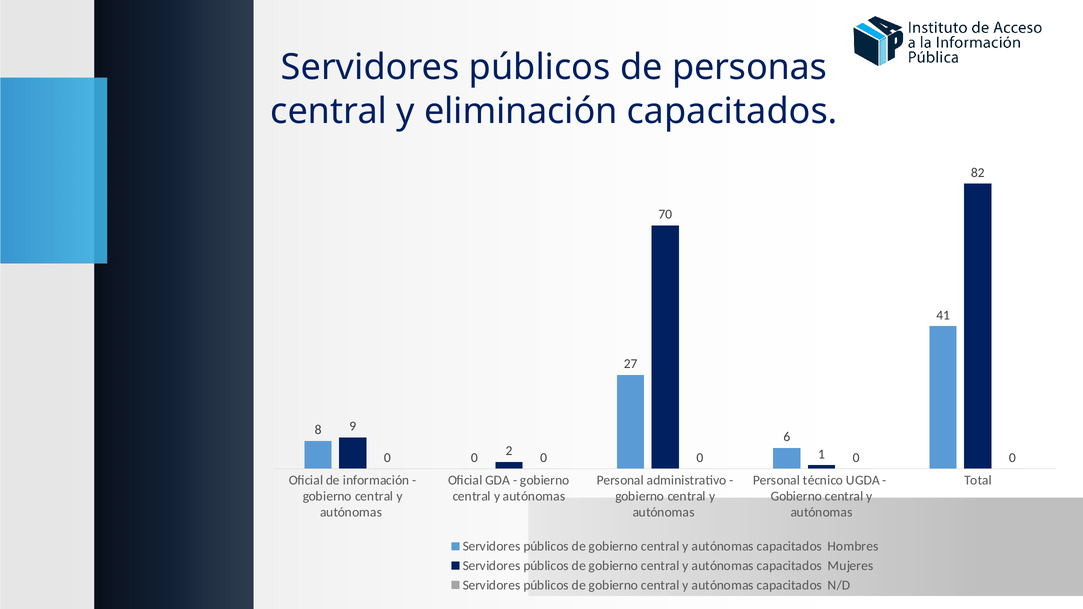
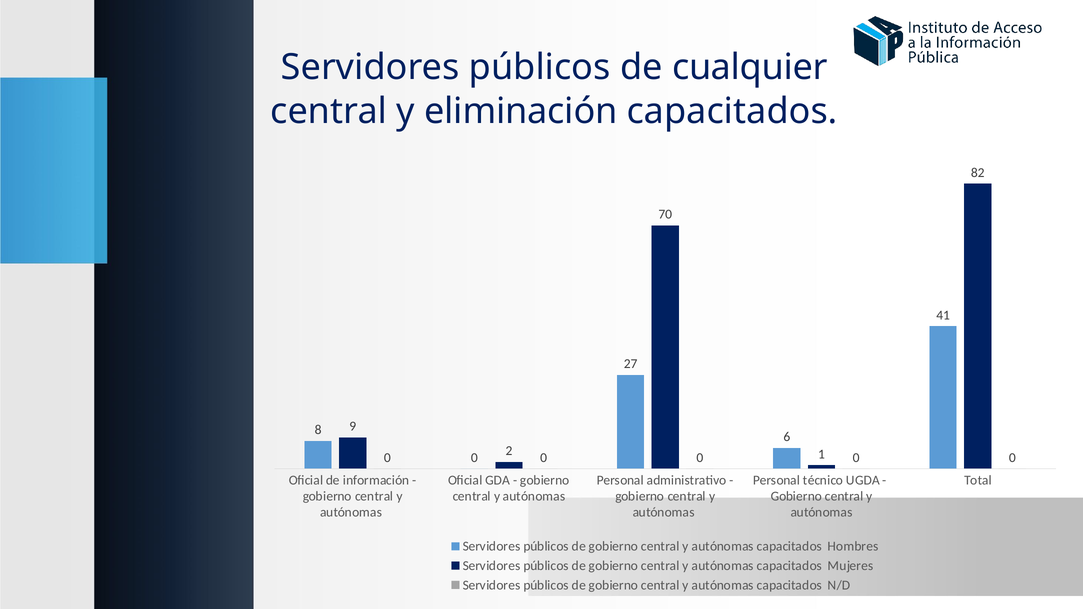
personas: personas -> cualquier (750, 67)
